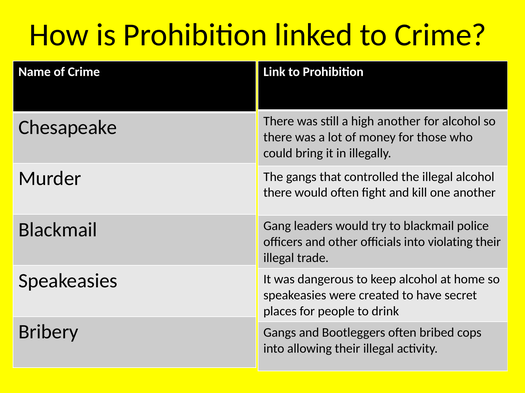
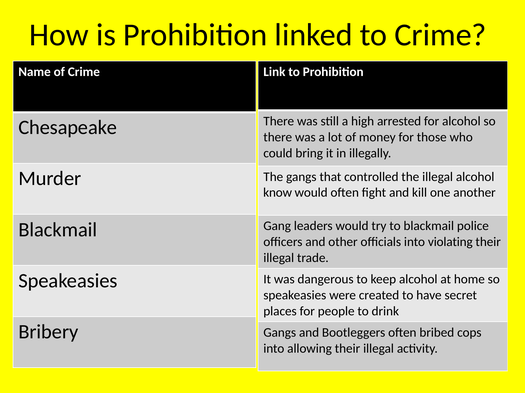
high another: another -> arrested (399, 121)
there: there -> know (278, 193)
